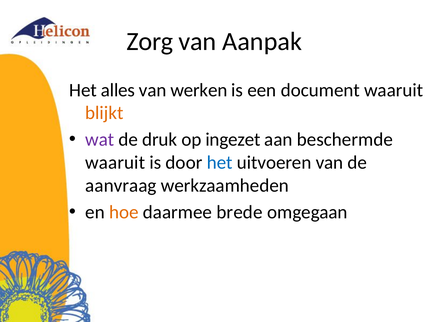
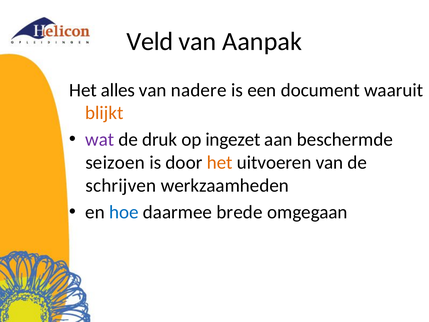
Zorg: Zorg -> Veld (150, 42)
werken: werken -> nadere (199, 90)
waaruit: waaruit -> seizoen (115, 162)
het colour: blue -> orange (220, 162)
aanvraag: aanvraag -> schrijven (121, 185)
hoe colour: orange -> blue (124, 212)
